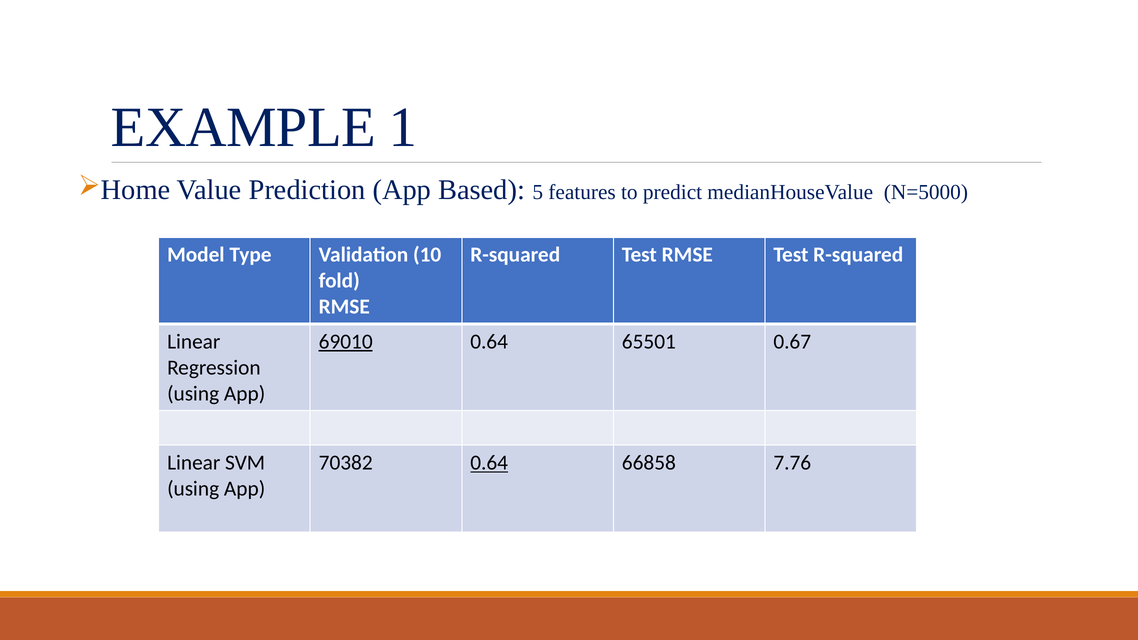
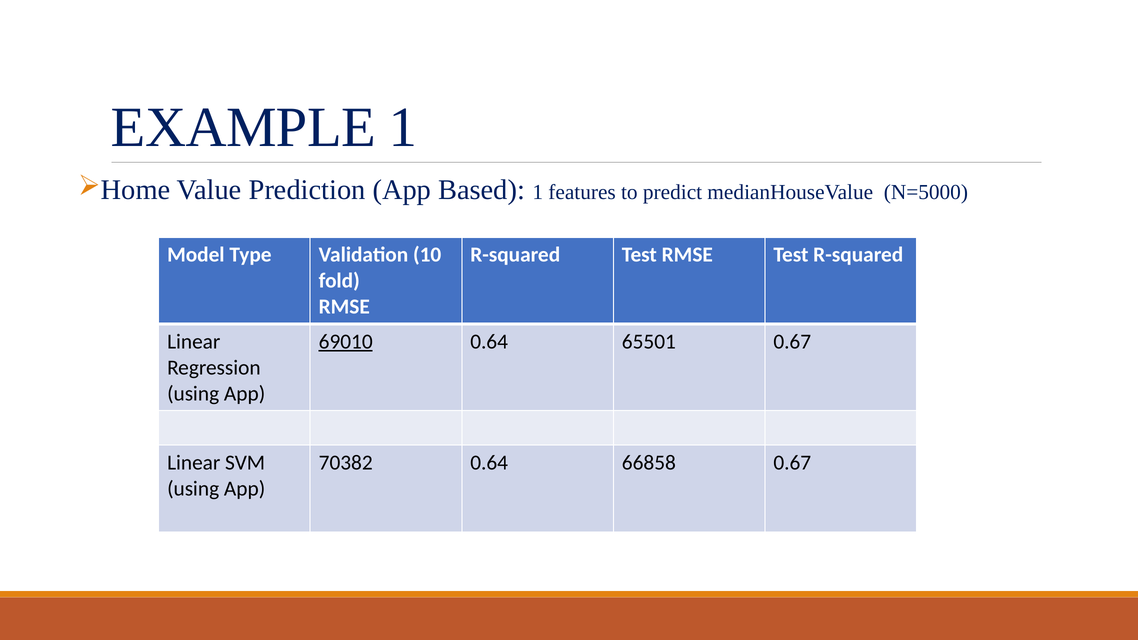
Based 5: 5 -> 1 (538, 192)
0.64 underline: present -> none (489, 463)
66858 7.76: 7.76 -> 0.67 (792, 463)
